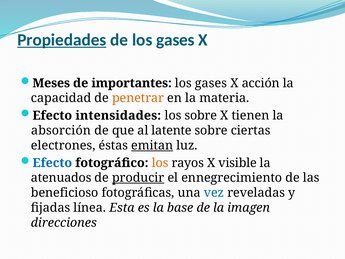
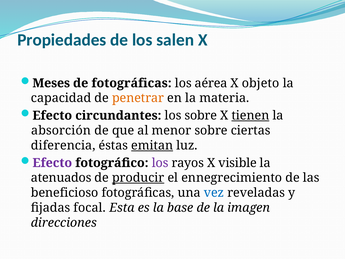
Propiedades underline: present -> none (62, 40)
de los gases: gases -> salen (175, 40)
de importantes: importantes -> fotográficas (132, 83)
gases: gases -> aérea (211, 83)
acción: acción -> objeto (261, 83)
intensidades: intensidades -> circundantes (118, 115)
tienen underline: none -> present (250, 115)
latente: latente -> menor (171, 130)
electrones: electrones -> diferencia (63, 145)
Efecto colour: blue -> purple (52, 163)
los colour: orange -> purple (160, 163)
línea: línea -> focal (90, 208)
